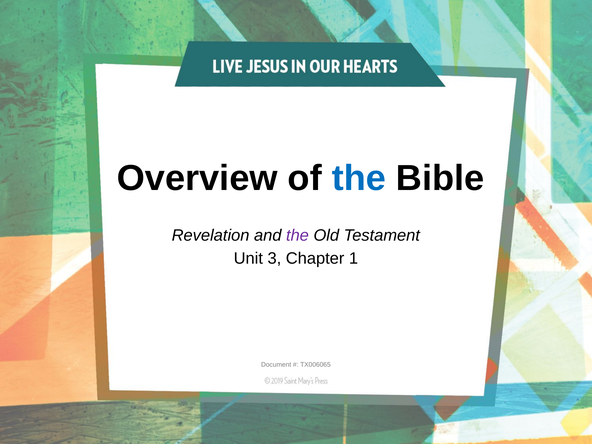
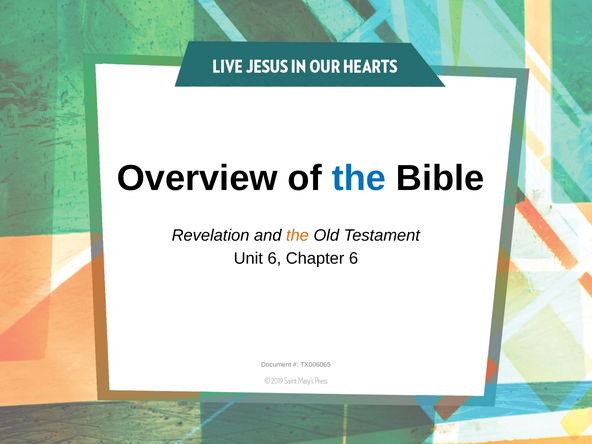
the colour: purple -> orange (297, 235)
Unit 3: 3 -> 6 (274, 258)
Chapter 1: 1 -> 6 (353, 258)
